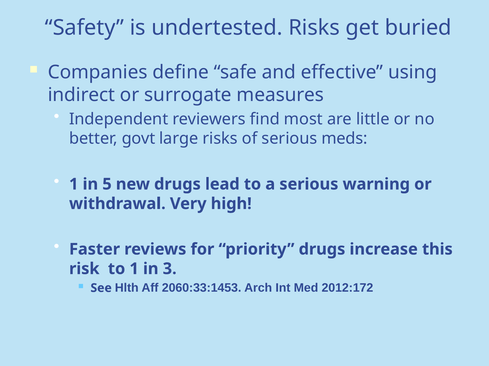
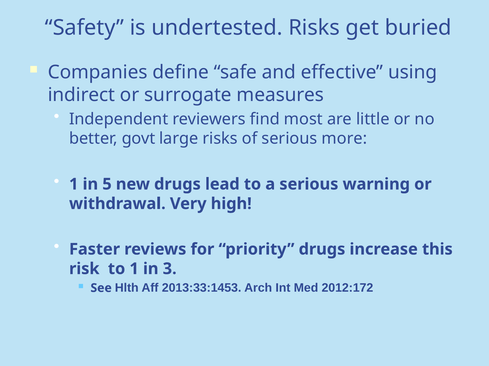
meds: meds -> more (344, 139)
2060:33:1453: 2060:33:1453 -> 2013:33:1453 (202, 289)
